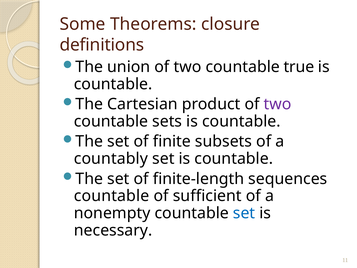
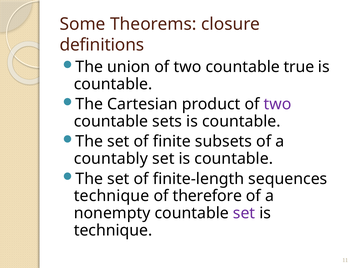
countable: countable -> technique (112, 196)
sufficient: sufficient -> therefore (207, 196)
set colour: blue -> purple (244, 213)
necessary: necessary -> technique (113, 230)
